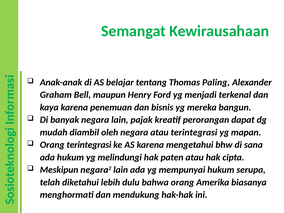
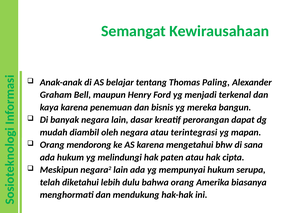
pajak: pajak -> dasar (142, 120)
Orang terintegrasi: terintegrasi -> mendorong (89, 145)
